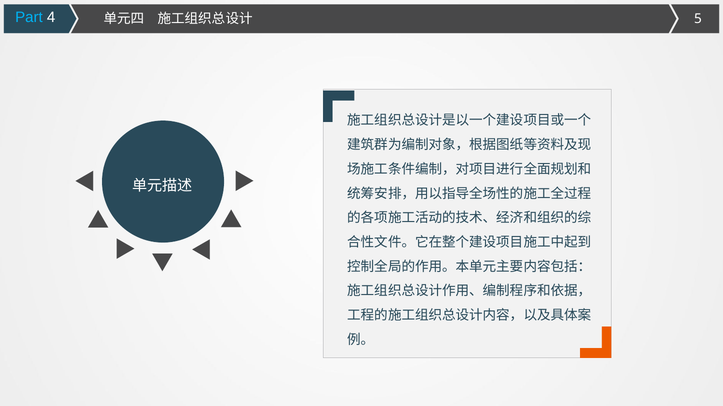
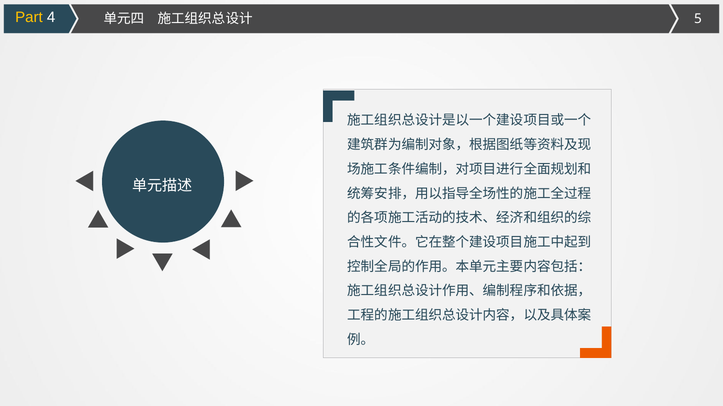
Part colour: light blue -> yellow (29, 17)
